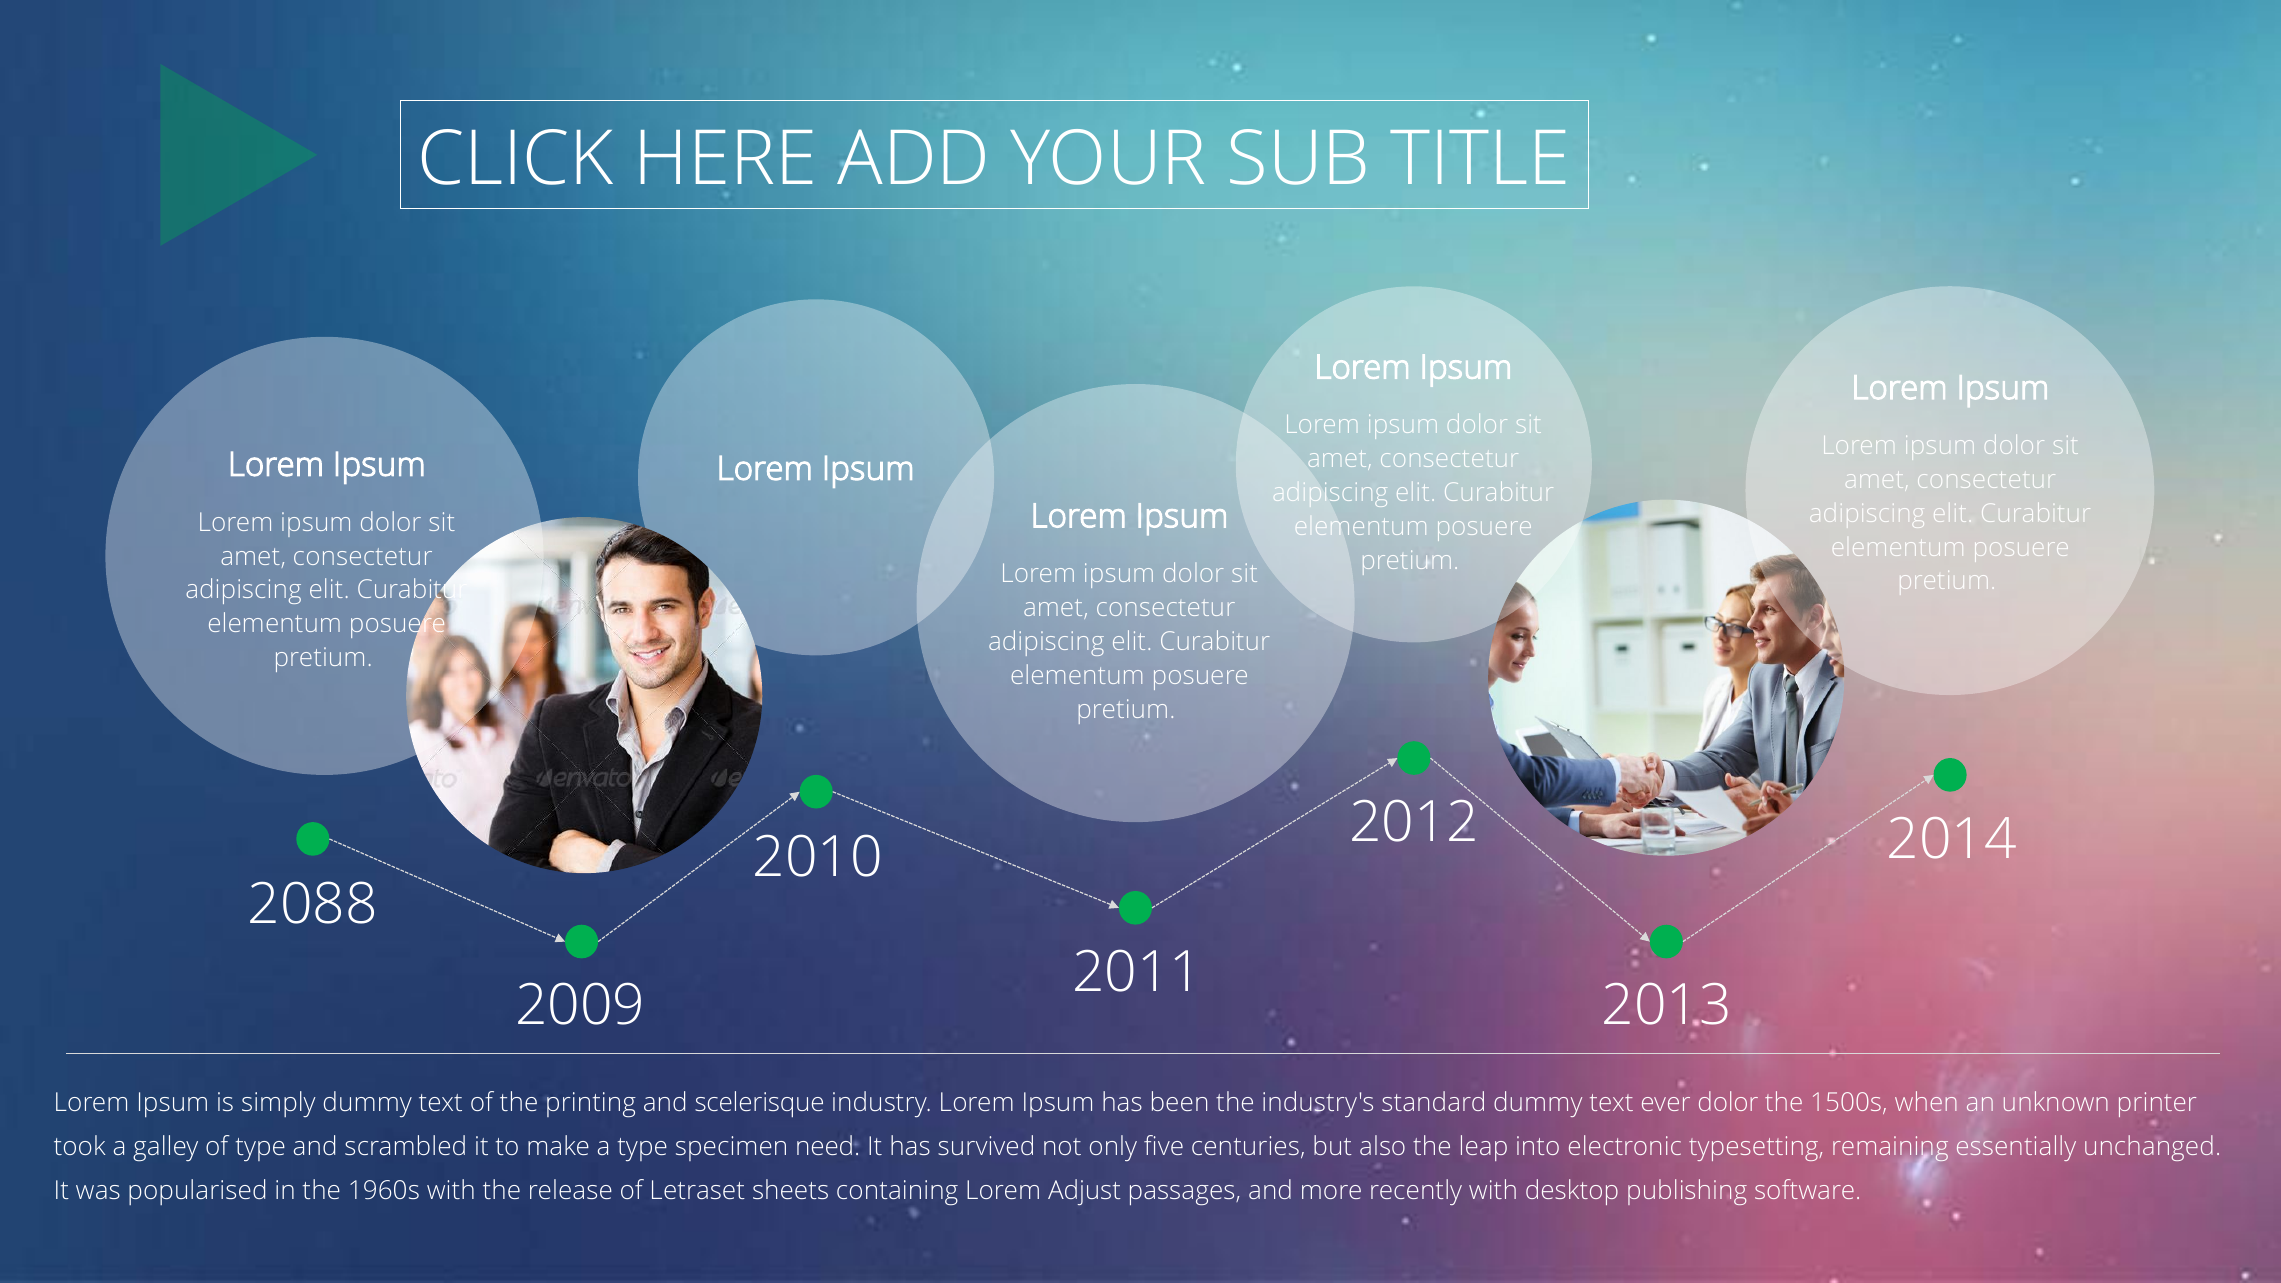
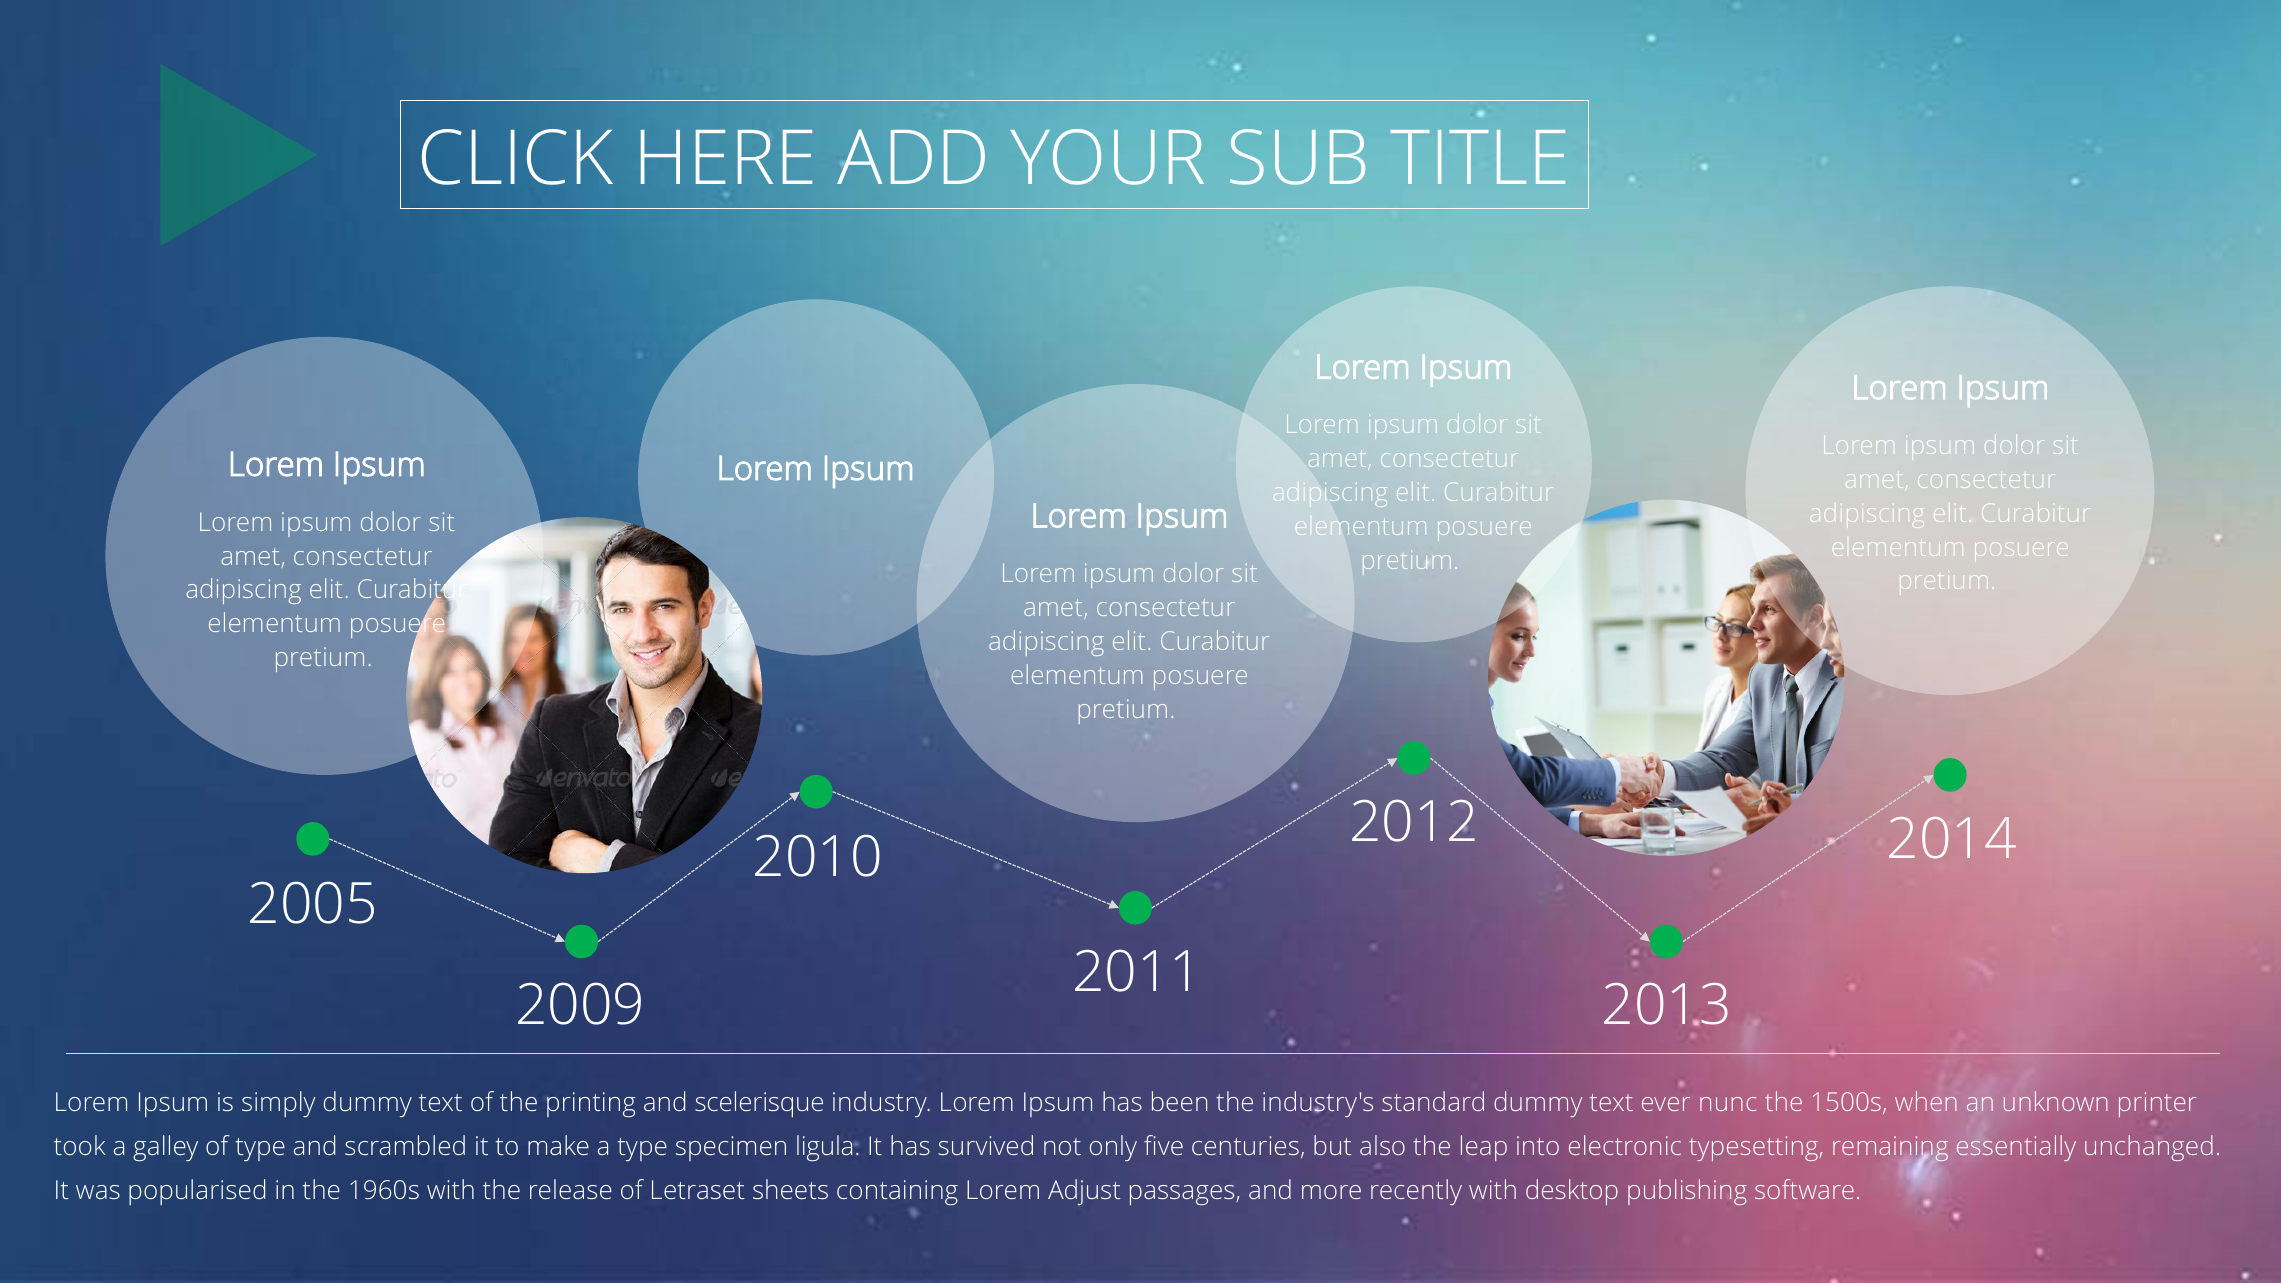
2088: 2088 -> 2005 (313, 905)
ever dolor: dolor -> nunc (1728, 1103)
need: need -> ligula (828, 1147)
